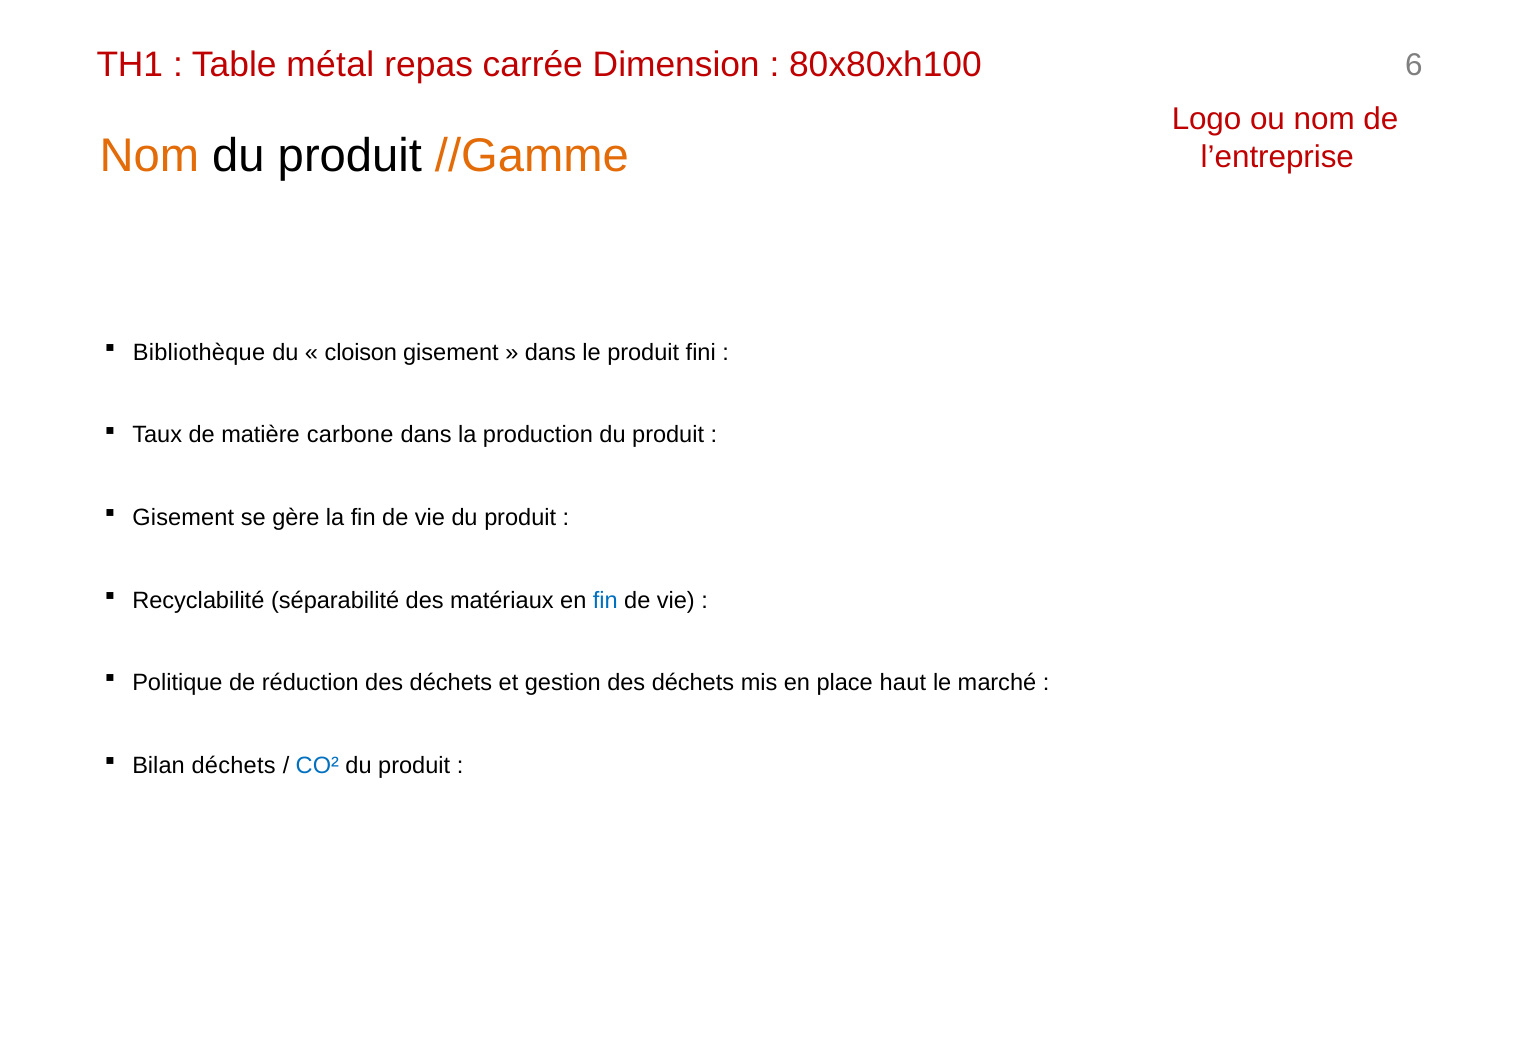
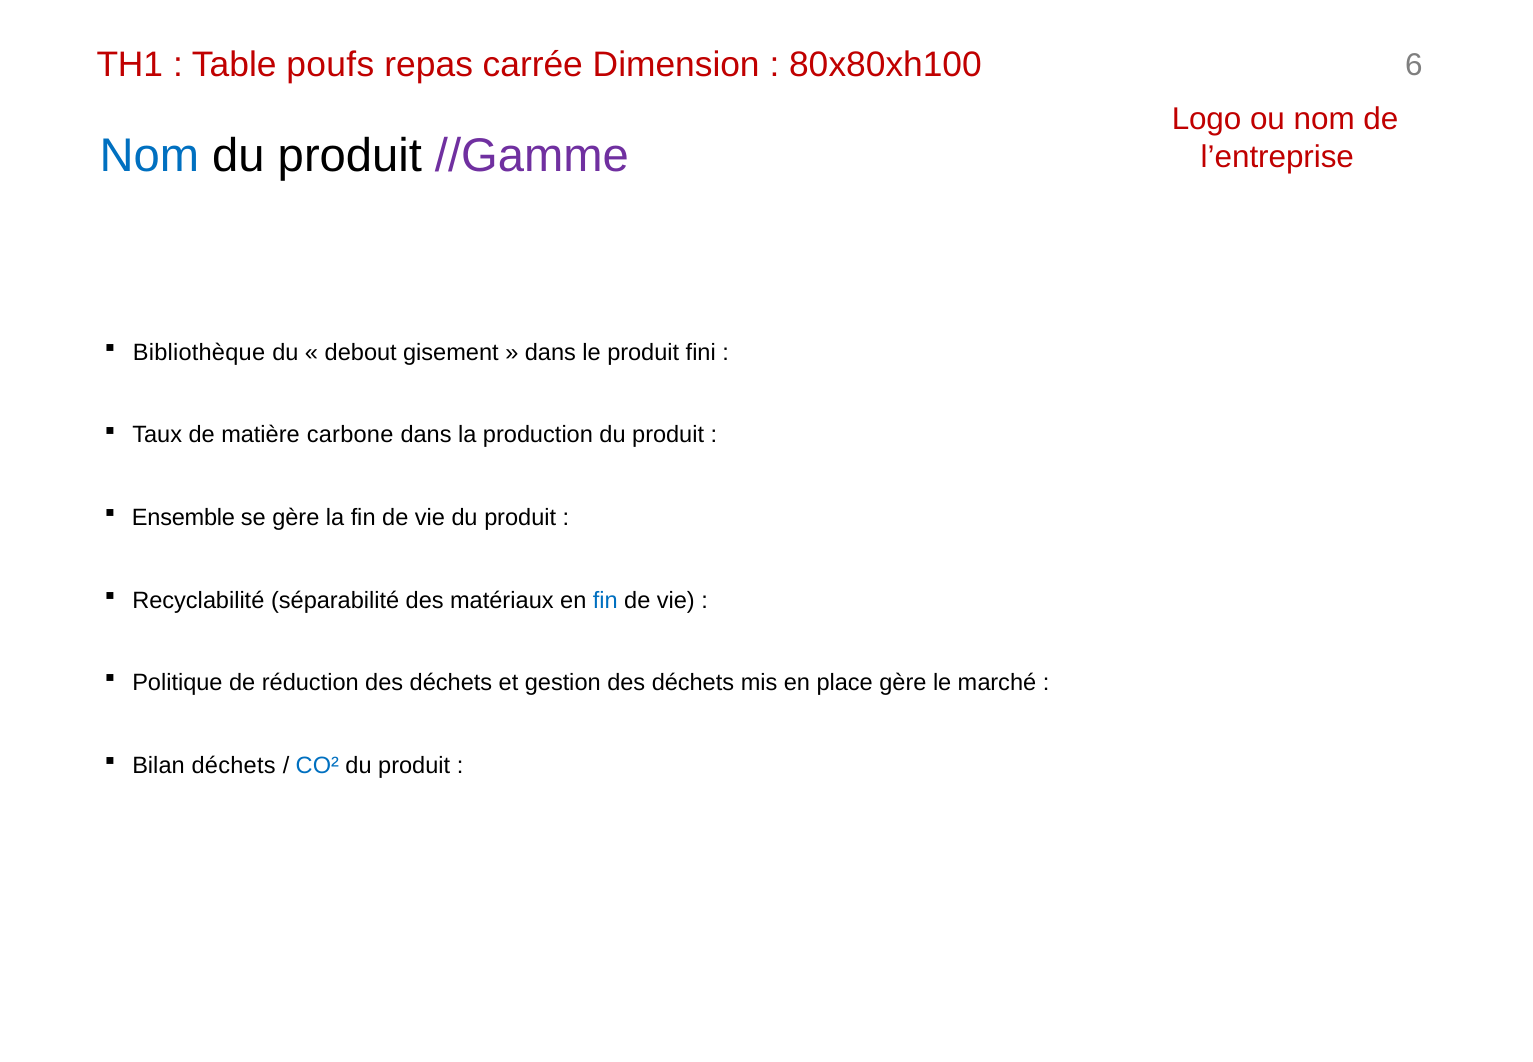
métal: métal -> poufs (330, 65)
Nom colour: orange -> blue (149, 156)
//Gamme colour: orange -> purple (532, 156)
cloison: cloison -> debout (361, 352)
Gisement: Gisement -> Ensemble (184, 517)
place haut: haut -> gère (903, 683)
